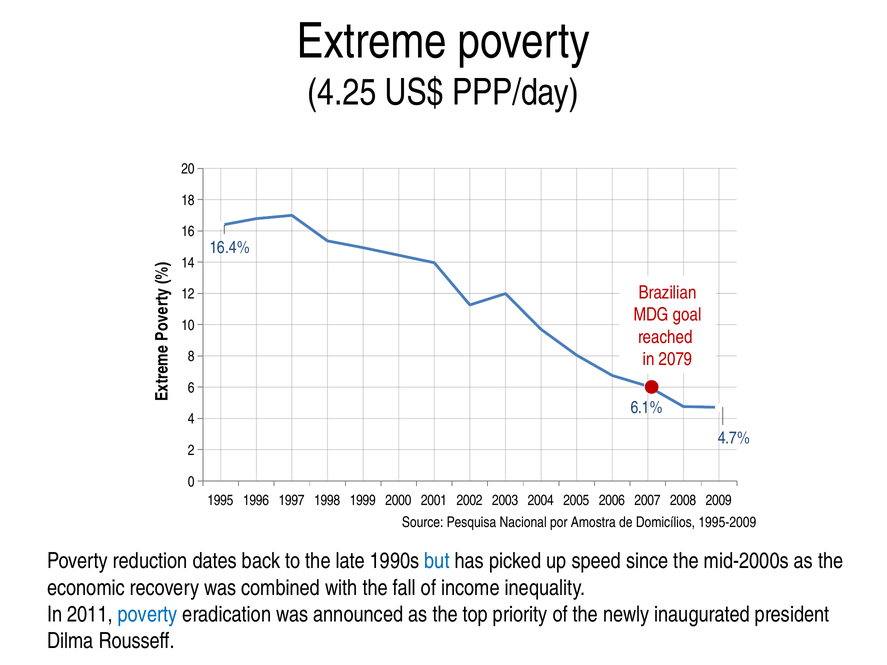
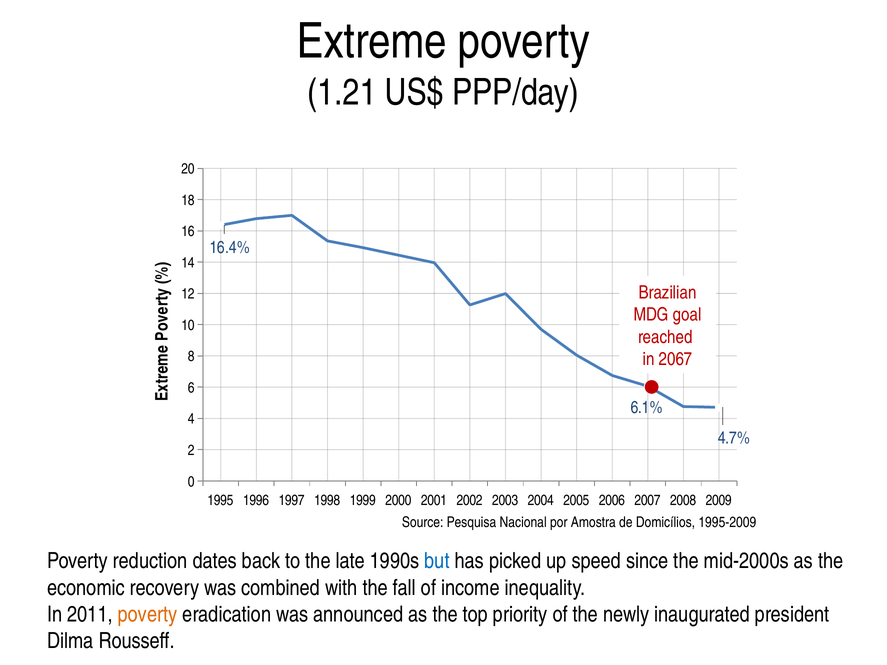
4.25: 4.25 -> 1.21 (342, 93)
2079: 2079 -> 2067 (676, 359)
poverty colour: blue -> orange (148, 615)
